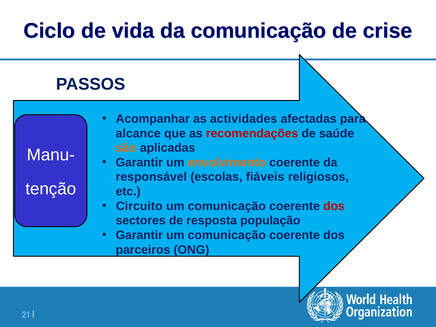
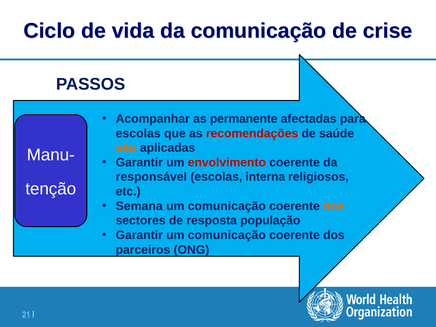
actividades: actividades -> permanente (244, 119)
alcance: alcance -> escolas (138, 133)
envolvimento colour: orange -> red (227, 162)
fiáveis: fiáveis -> interna (265, 177)
Circuito: Circuito -> Semana (139, 206)
dos colour: red -> orange (334, 206)
